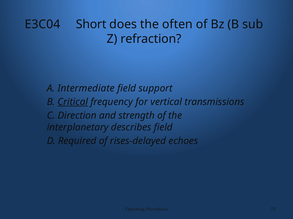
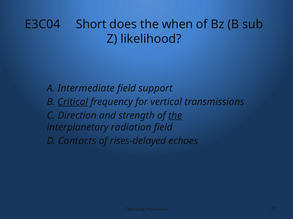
often: often -> when (178, 24)
refraction: refraction -> likelihood (151, 39)
the underline: none -> present (175, 116)
describes: describes -> radiation (131, 128)
Required: Required -> Contacts (77, 141)
